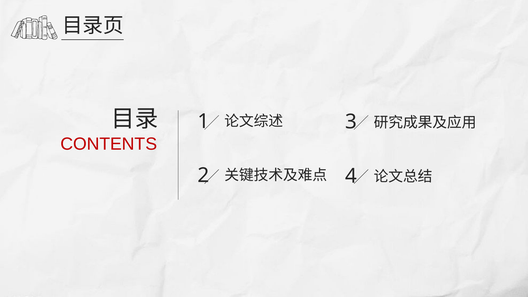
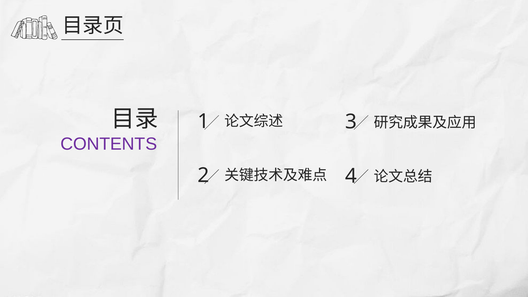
CONTENTS colour: red -> purple (109, 144)
